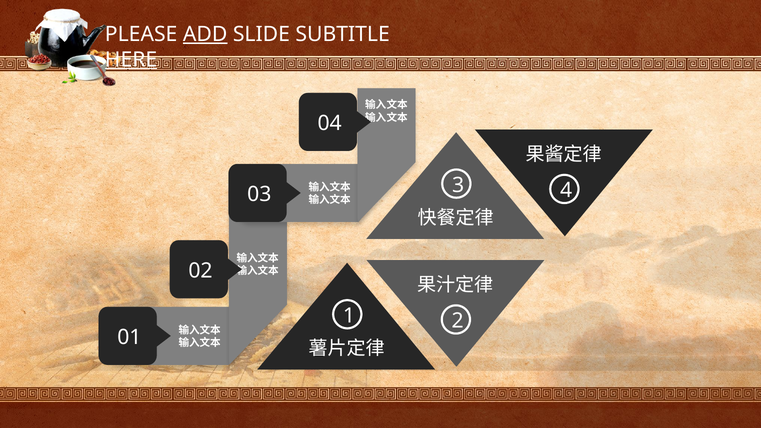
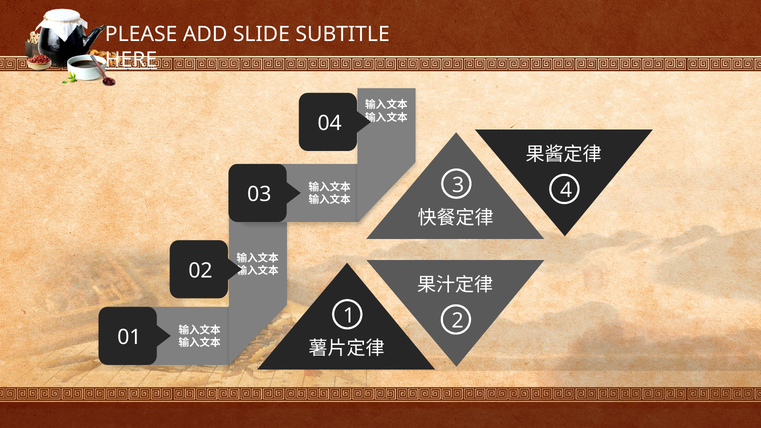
ADD underline: present -> none (205, 34)
